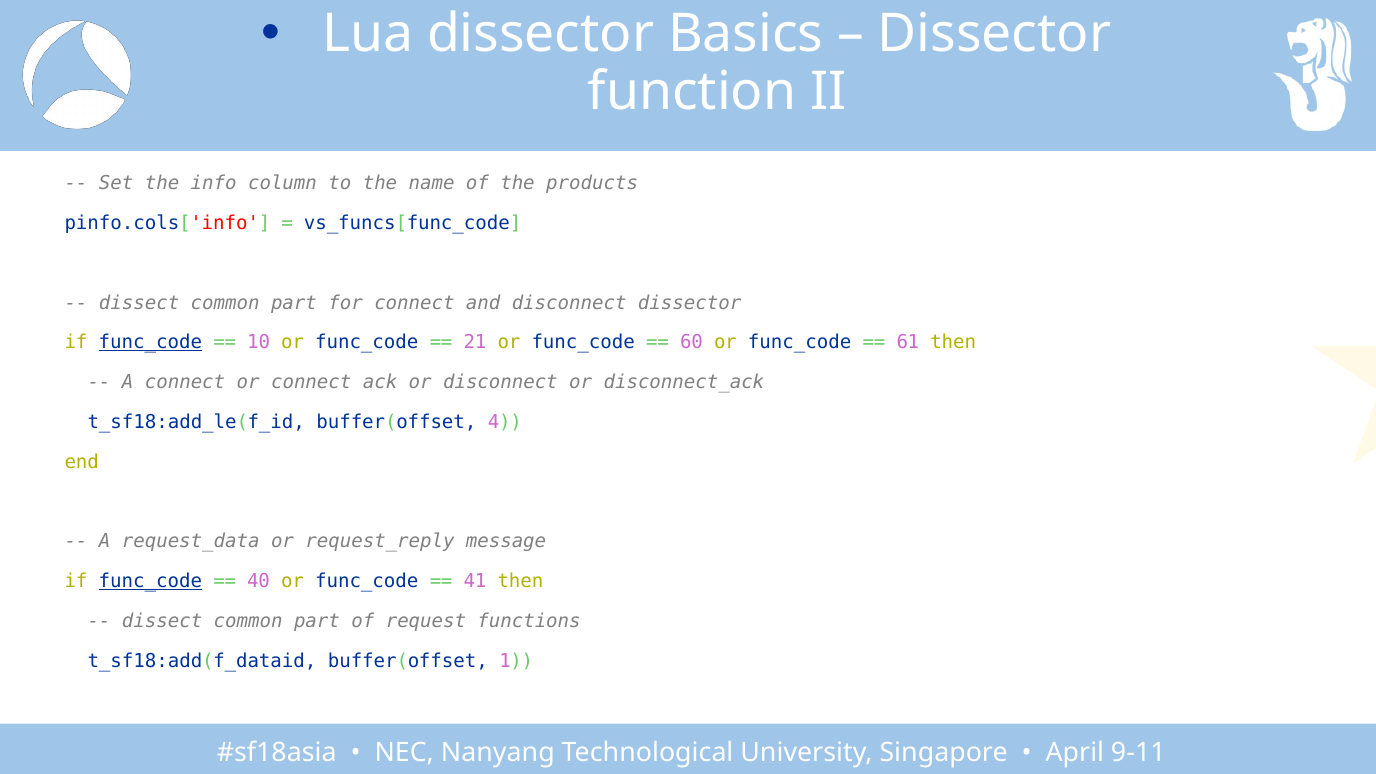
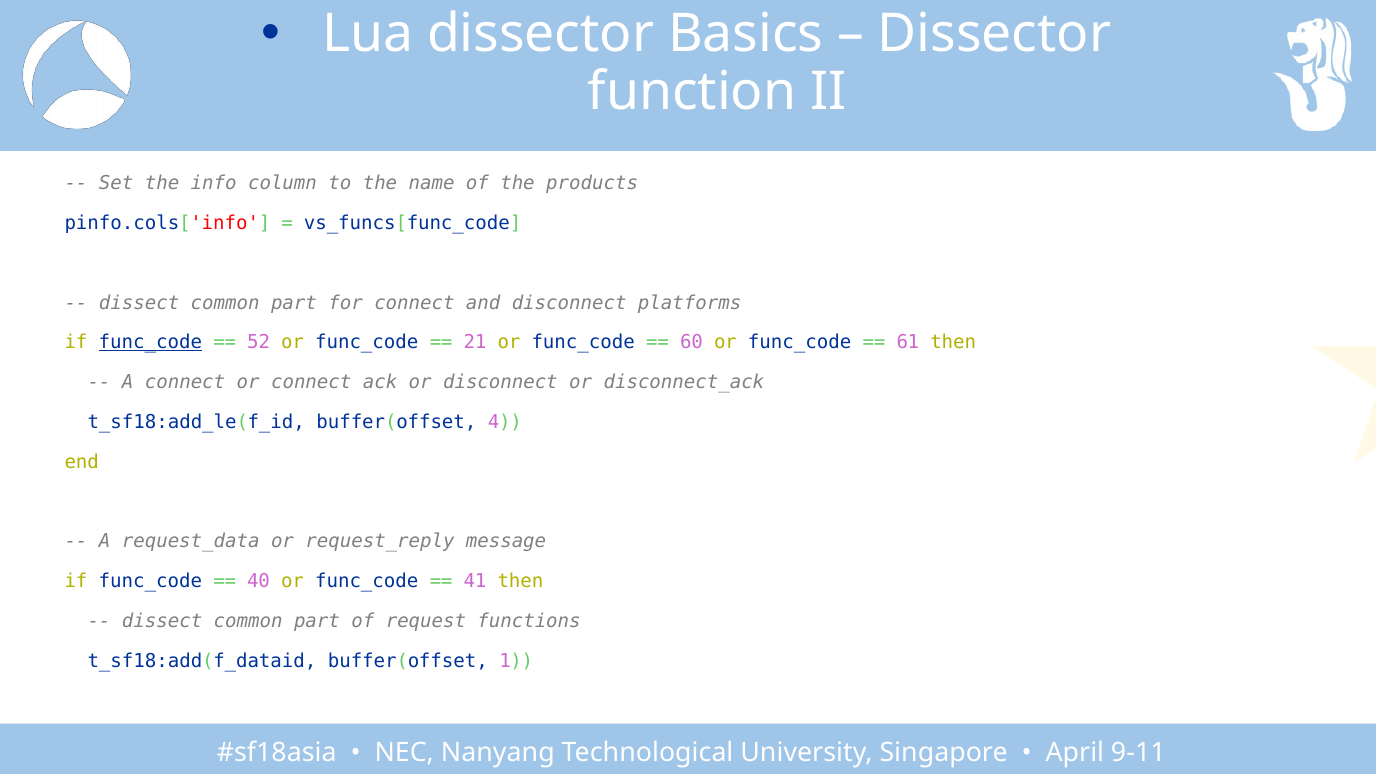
disconnect dissector: dissector -> platforms (690, 303)
10: 10 -> 52 (259, 343)
func_code underline: present -> none (150, 582)
